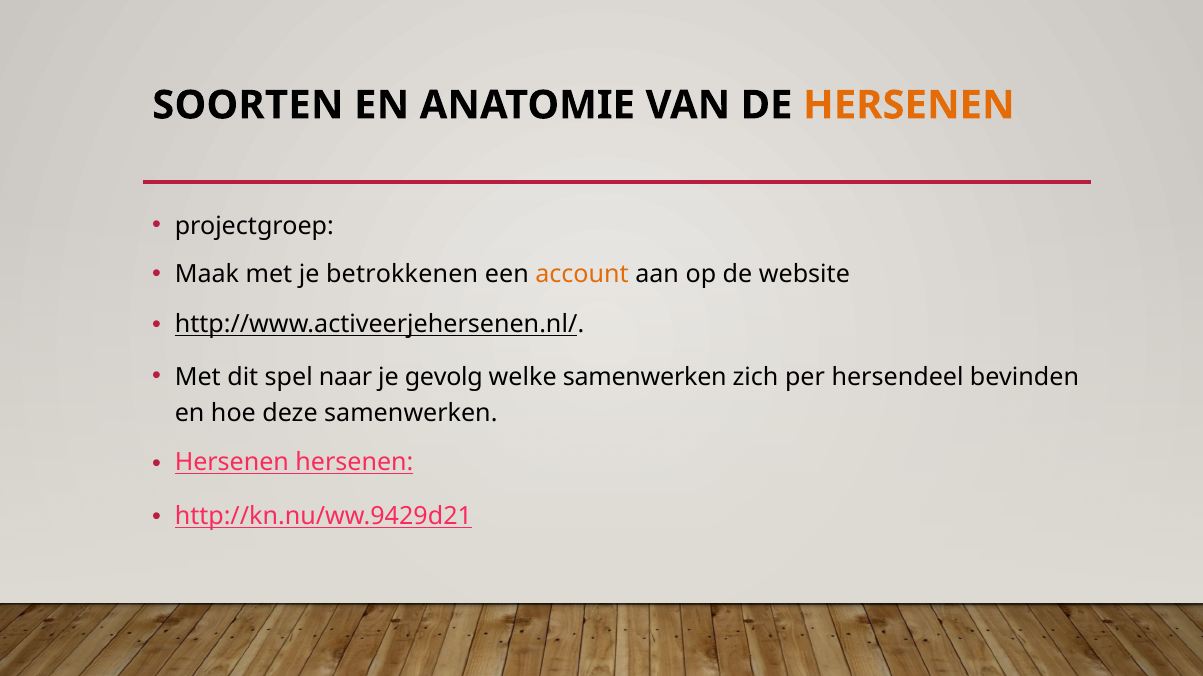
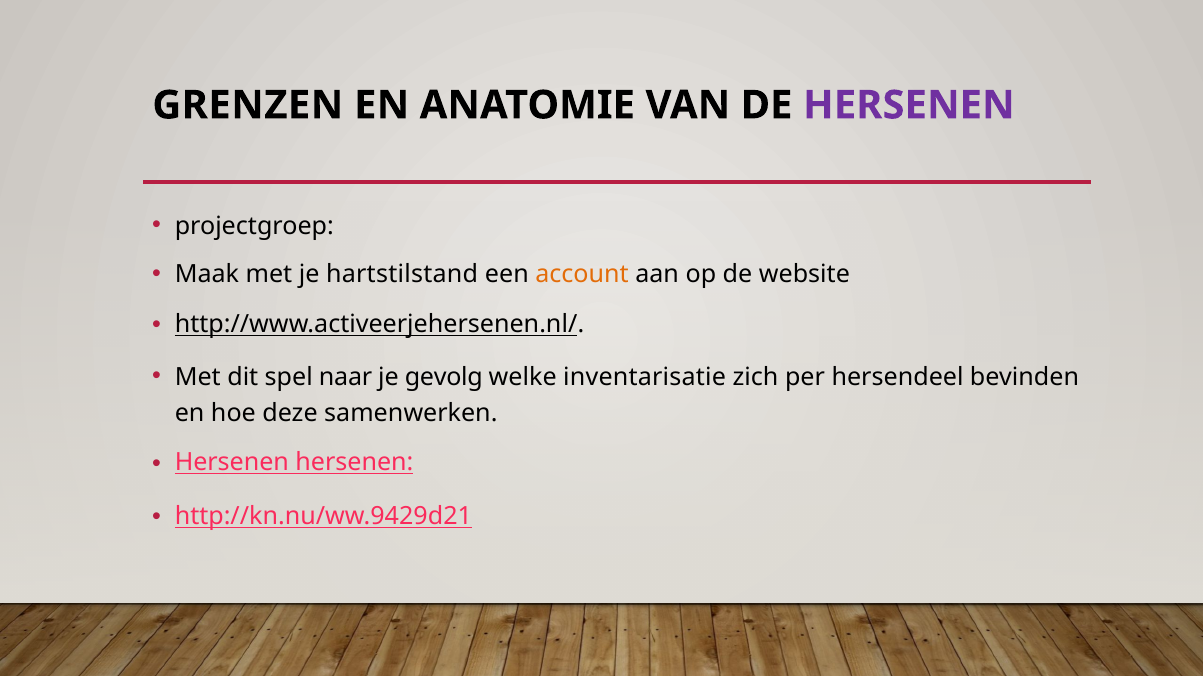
SOORTEN: SOORTEN -> GRENZEN (248, 105)
HERSENEN colour: orange -> purple (909, 105)
betrokkenen: betrokkenen -> hartstilstand (402, 275)
welke samenwerken: samenwerken -> inventarisatie (645, 377)
